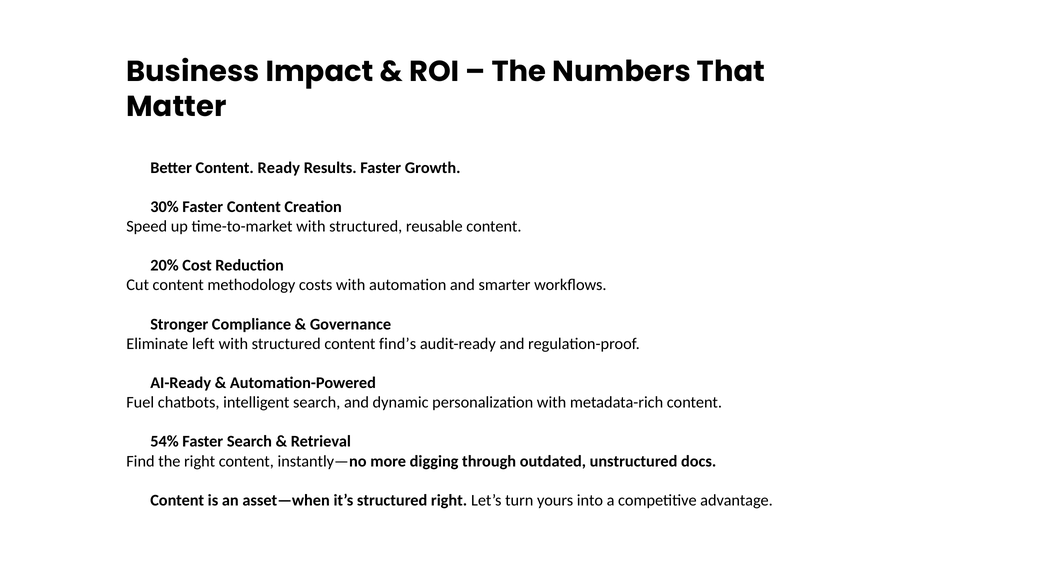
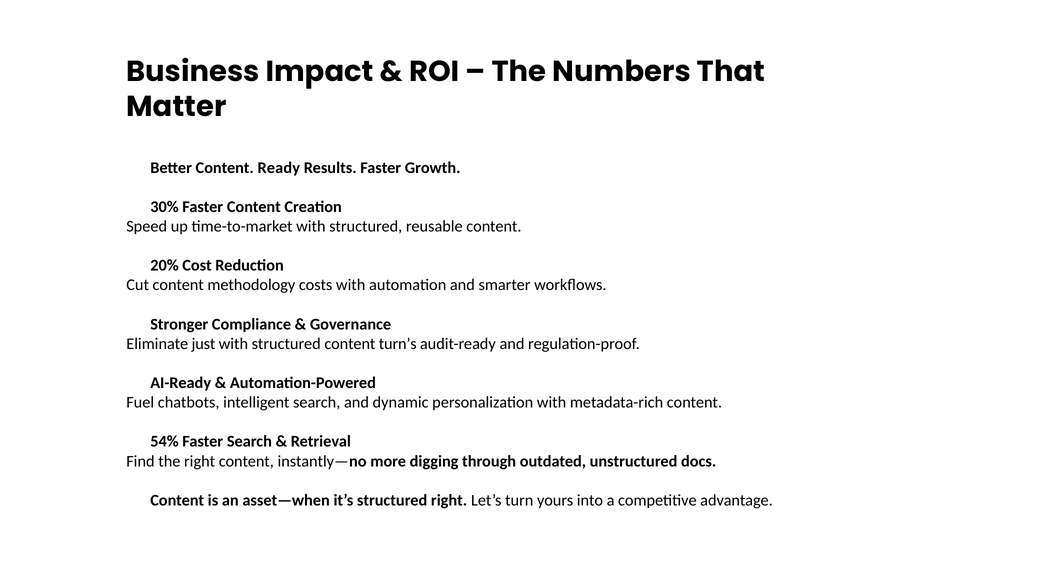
left: left -> just (203, 344)
find’s: find’s -> turn’s (398, 344)
